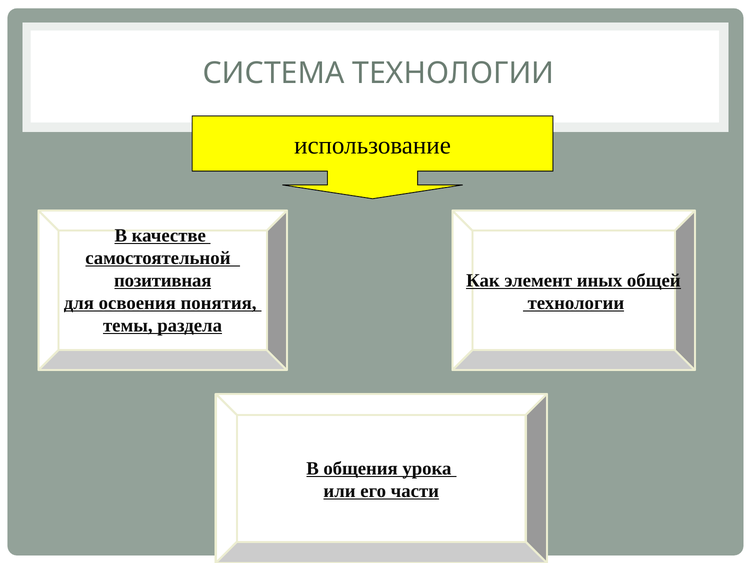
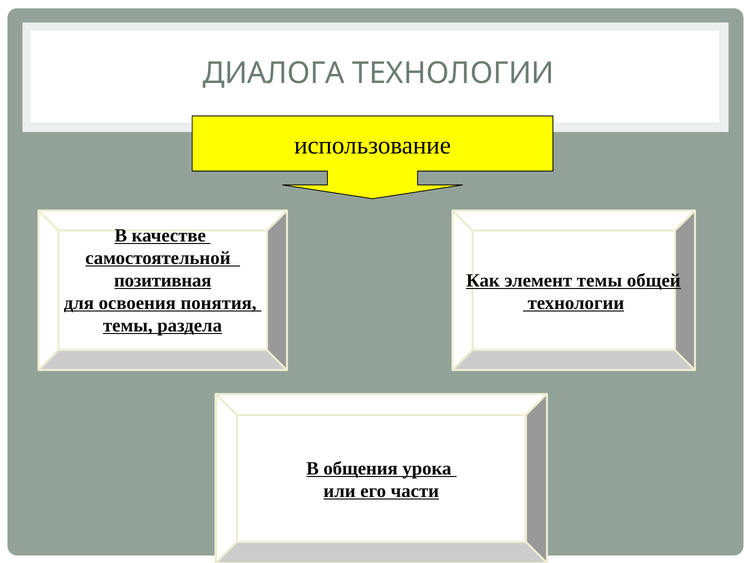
СИСТЕМА: СИСТЕМА -> ДИАЛОГА (274, 73)
элемент иных: иных -> темы (599, 280)
